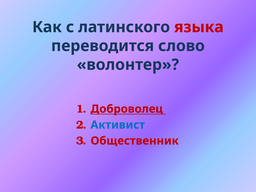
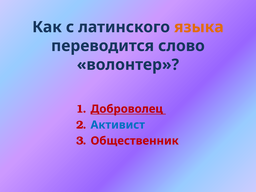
языка colour: red -> orange (199, 27)
